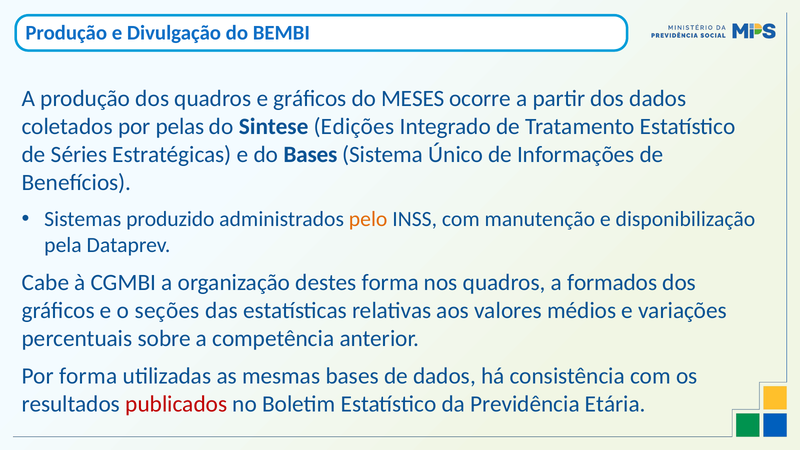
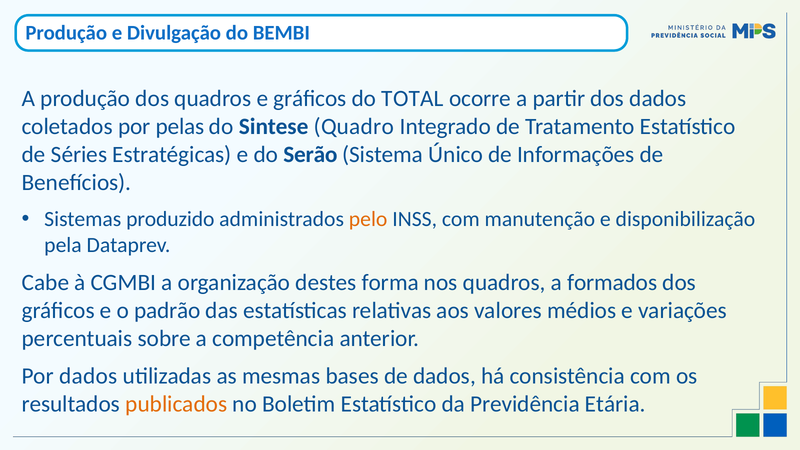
MESES: MESES -> TOTAL (413, 99)
Edições: Edições -> Quadro (354, 126)
do Bases: Bases -> Serão (310, 154)
seções: seções -> padrão (167, 310)
Por forma: forma -> dados (88, 376)
publicados colour: red -> orange (176, 404)
